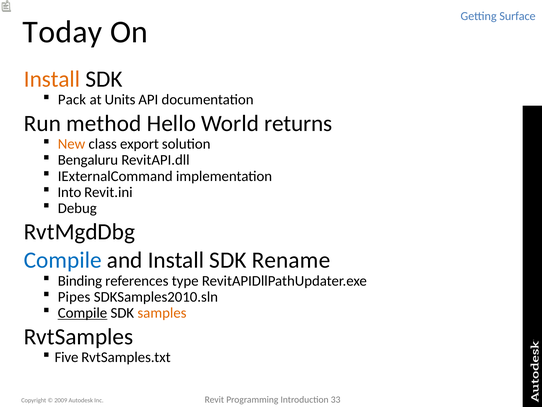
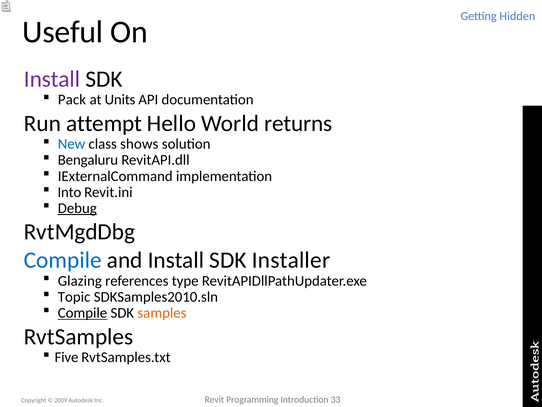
Surface: Surface -> Hidden (517, 16)
Today: Today -> Useful (63, 32)
Install colour: orange -> purple (52, 79)
method: method -> attempt (104, 123)
New colour: orange -> blue (72, 144)
export: export -> shows (139, 144)
Debug underline: none -> present (77, 208)
Rename: Rename -> Installer (291, 260)
Binding: Binding -> Glazing (80, 281)
Pipes: Pipes -> Topic (74, 297)
